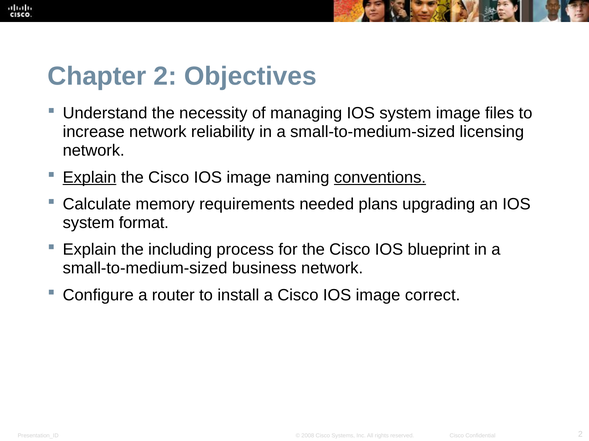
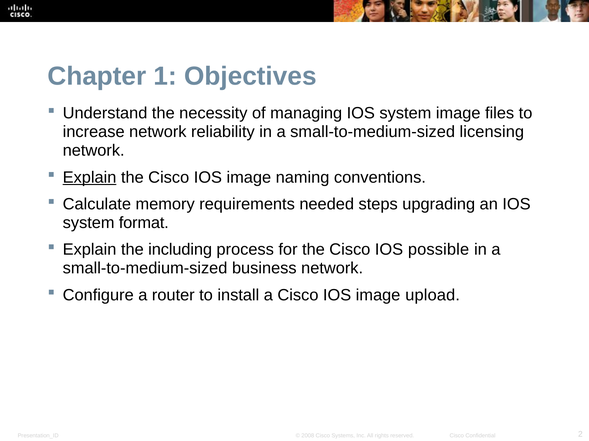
Chapter 2: 2 -> 1 (165, 76)
conventions underline: present -> none (380, 178)
plans: plans -> steps (378, 205)
blueprint: blueprint -> possible (439, 250)
correct: correct -> upload (433, 296)
